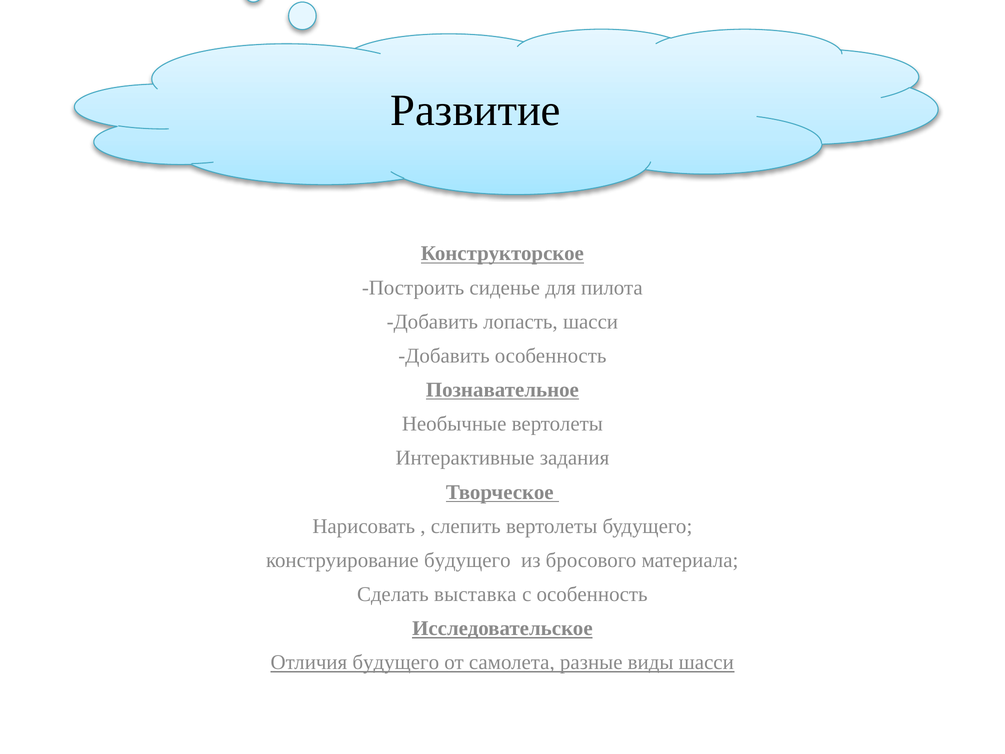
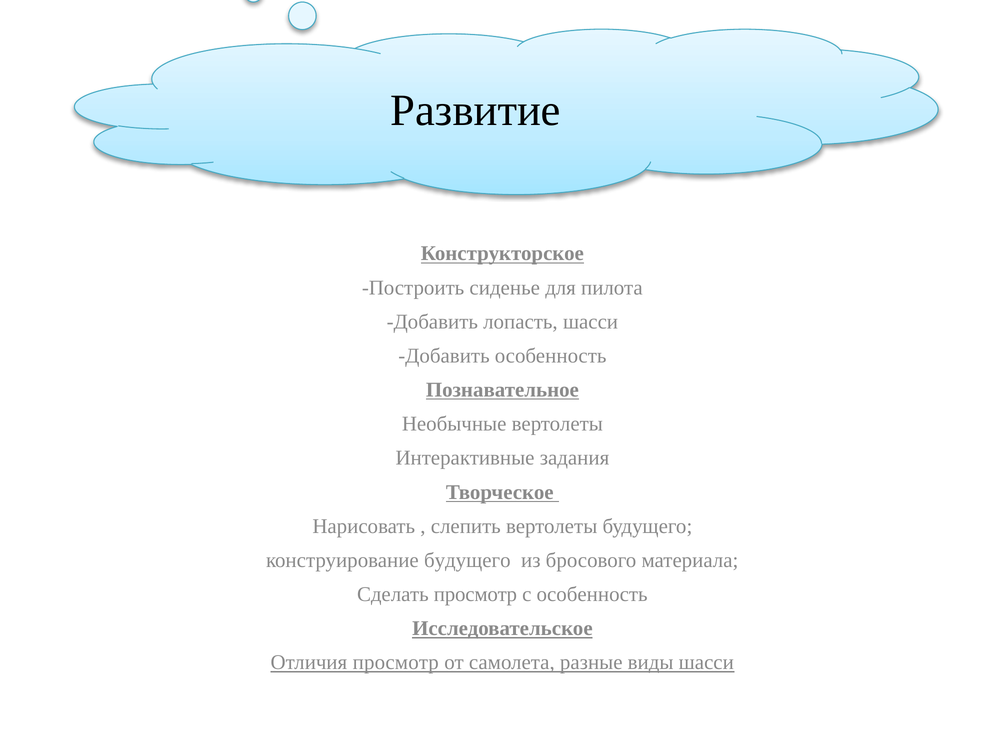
Сделать выставка: выставка -> просмотр (475, 594)
Отличия будущего: будущего -> просмотр (396, 662)
